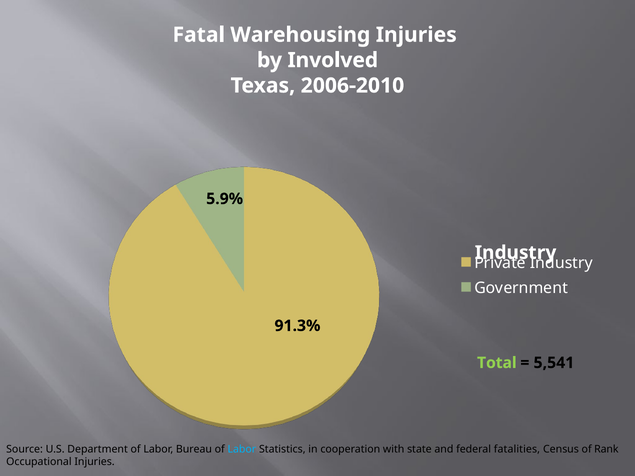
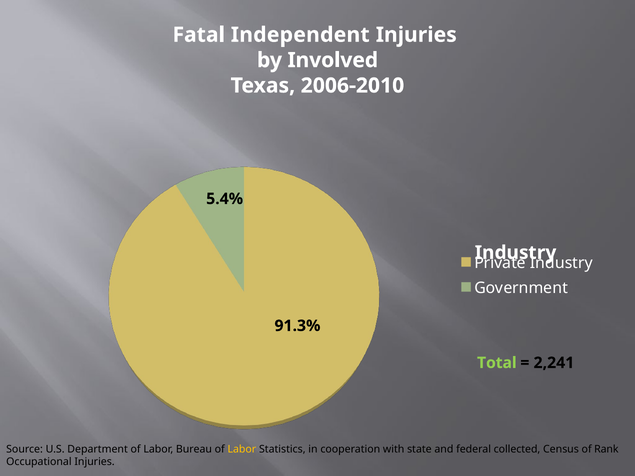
Warehousing: Warehousing -> Independent (300, 35)
5.9%: 5.9% -> 5.4% (225, 199)
5,541: 5,541 -> 2,241 (554, 363)
Labor colour: light blue -> yellow (242, 449)
fatalities: fatalities -> collected (517, 449)
